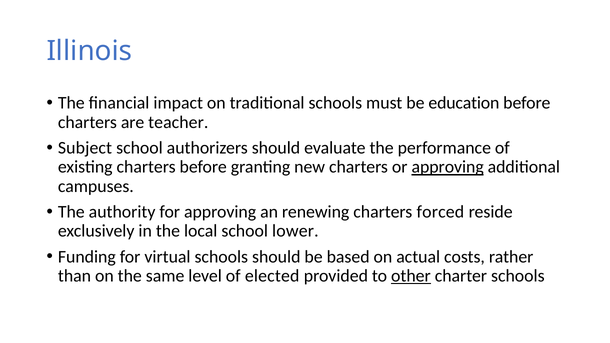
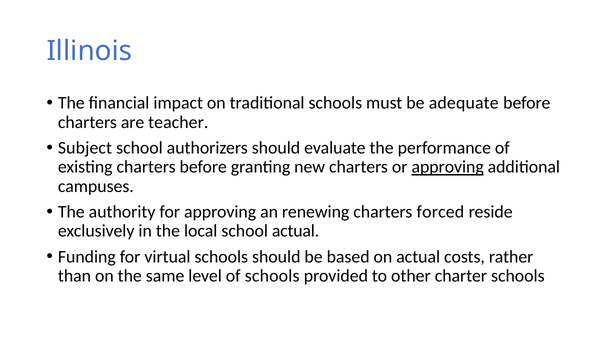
education: education -> adequate (464, 103)
school lower: lower -> actual (296, 231)
of elected: elected -> schools (272, 276)
other underline: present -> none (411, 276)
